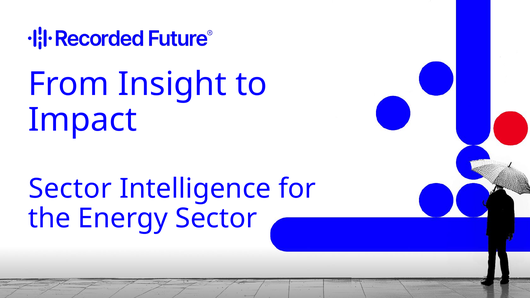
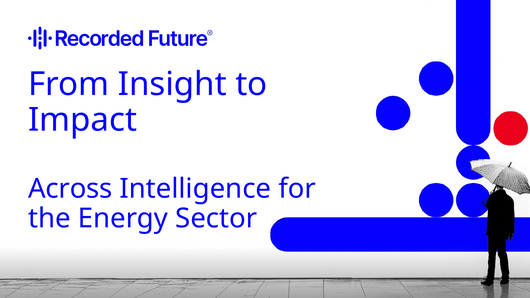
Sector: Sector -> Across (70, 189)
